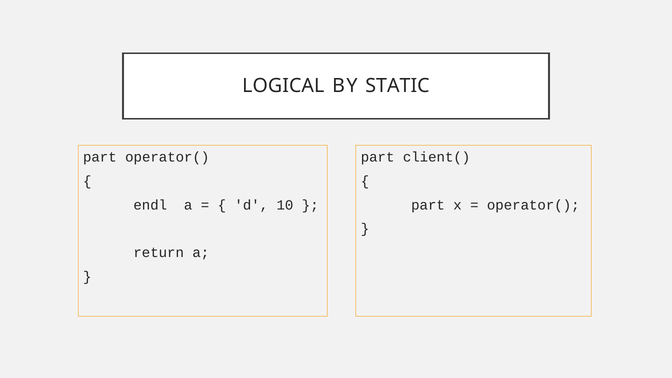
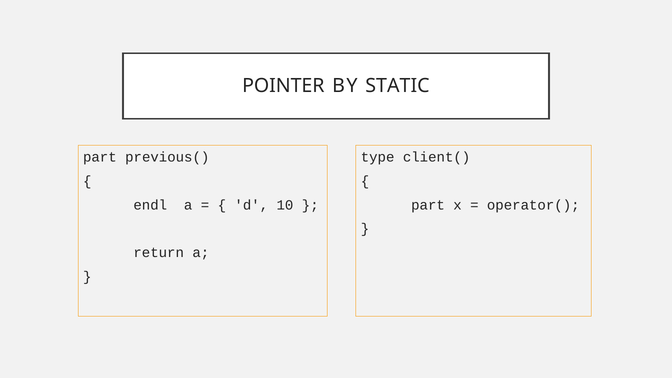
LOGICAL: LOGICAL -> POINTER (283, 86)
part operator(: operator( -> previous( (167, 157)
part: part -> type (378, 157)
